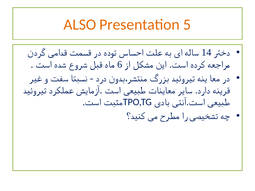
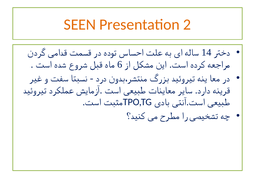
ALSO: ALSO -> SEEN (80, 25)
5: 5 -> 2 (187, 25)
